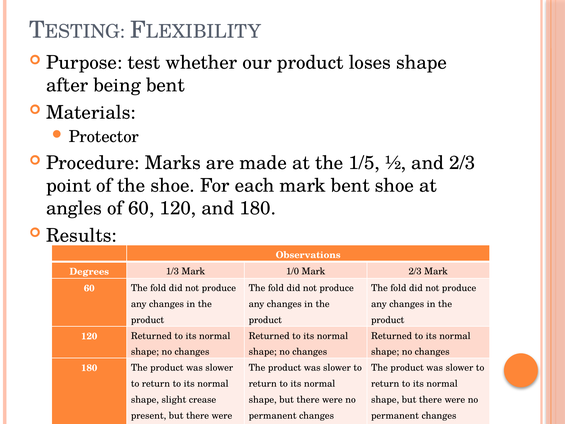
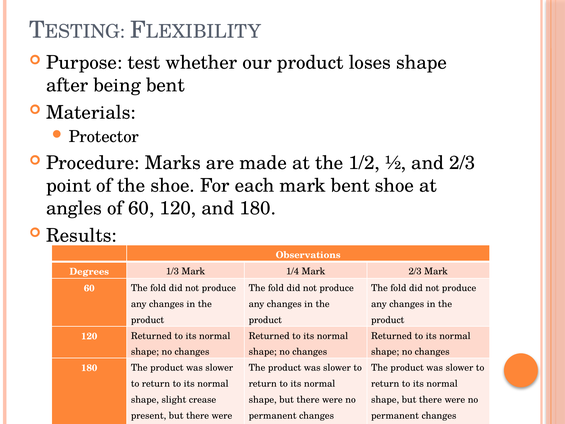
1/5: 1/5 -> 1/2 (364, 163)
1/0: 1/0 -> 1/4 (293, 271)
